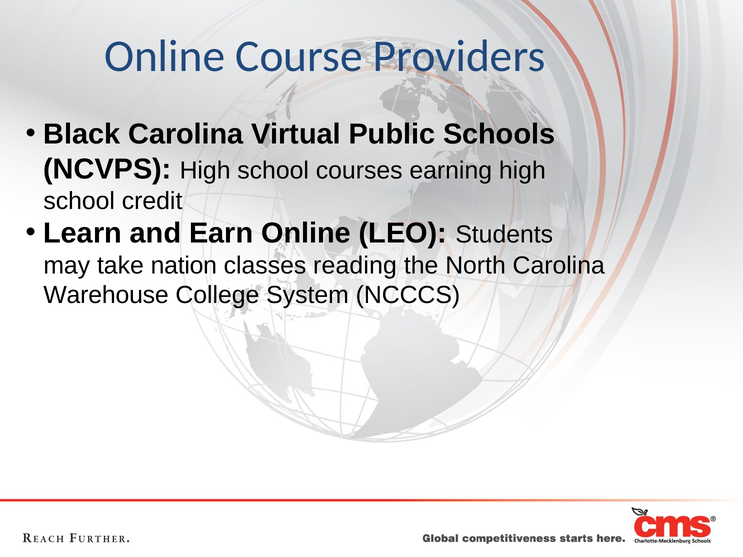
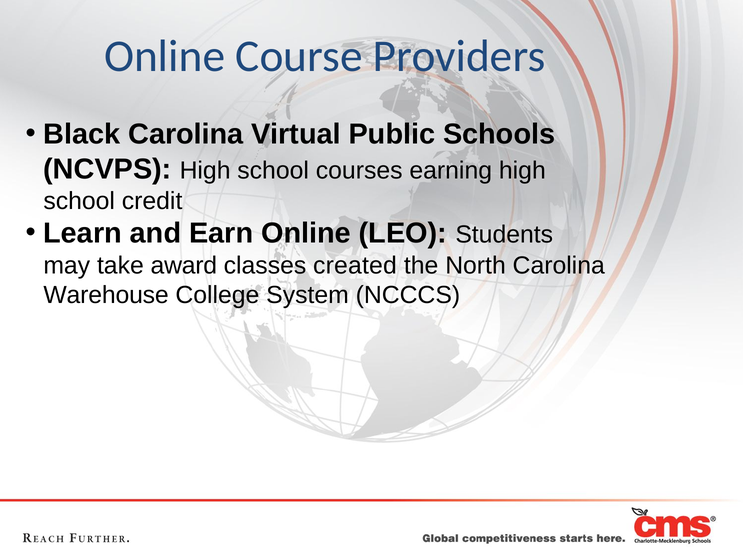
nation: nation -> award (184, 265)
reading: reading -> created (355, 265)
